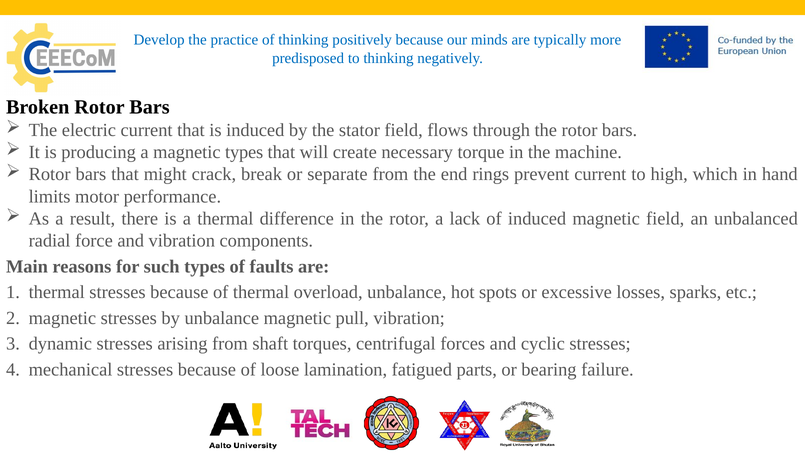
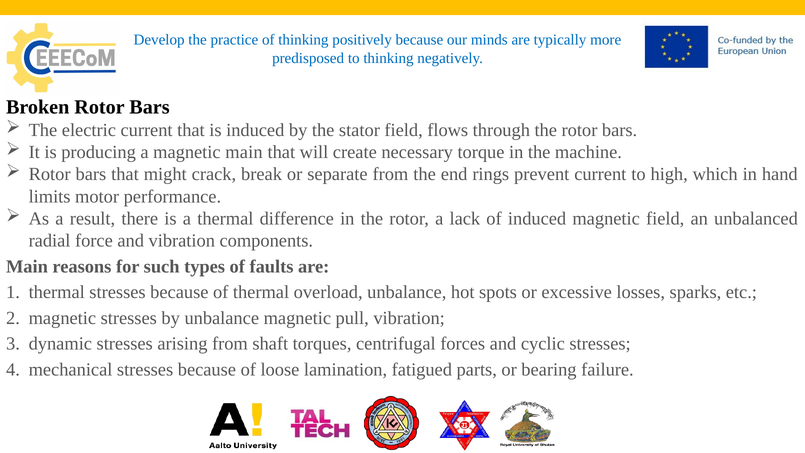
magnetic types: types -> main (244, 152)
